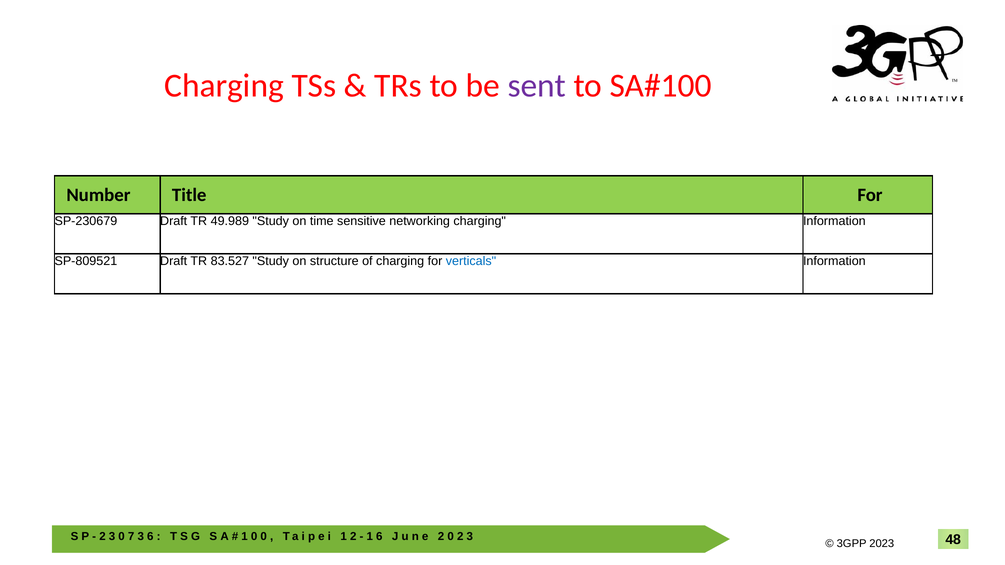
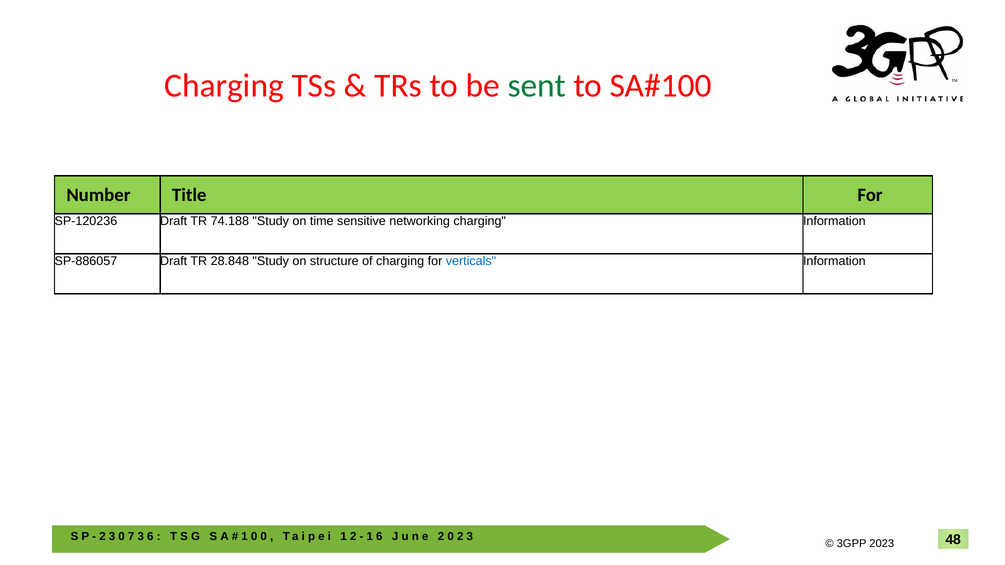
sent colour: purple -> green (537, 86)
SP-230679: SP-230679 -> SP-120236 (86, 221)
49.989: 49.989 -> 74.188 (230, 221)
SP-809521: SP-809521 -> SP-886057 (86, 261)
83.527: 83.527 -> 28.848 (230, 261)
